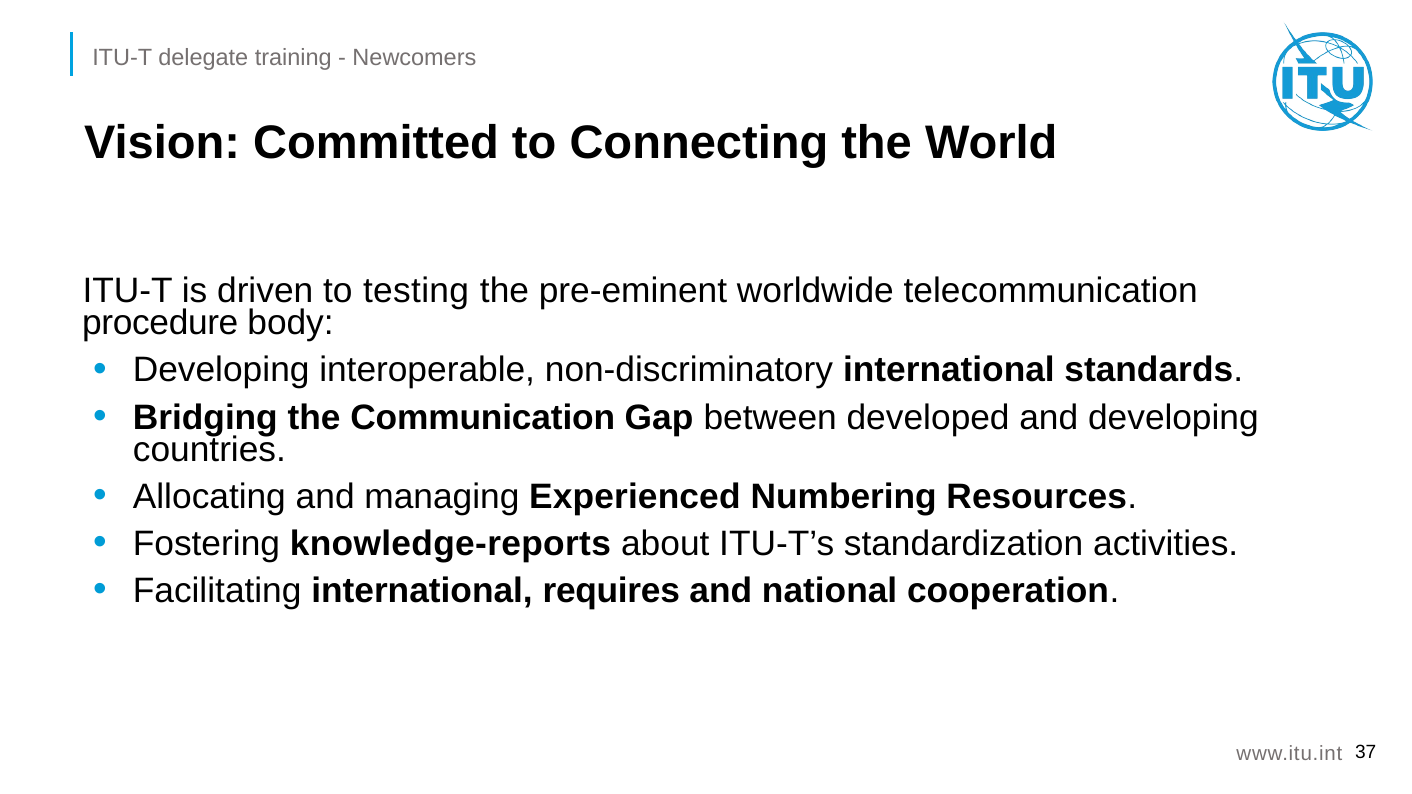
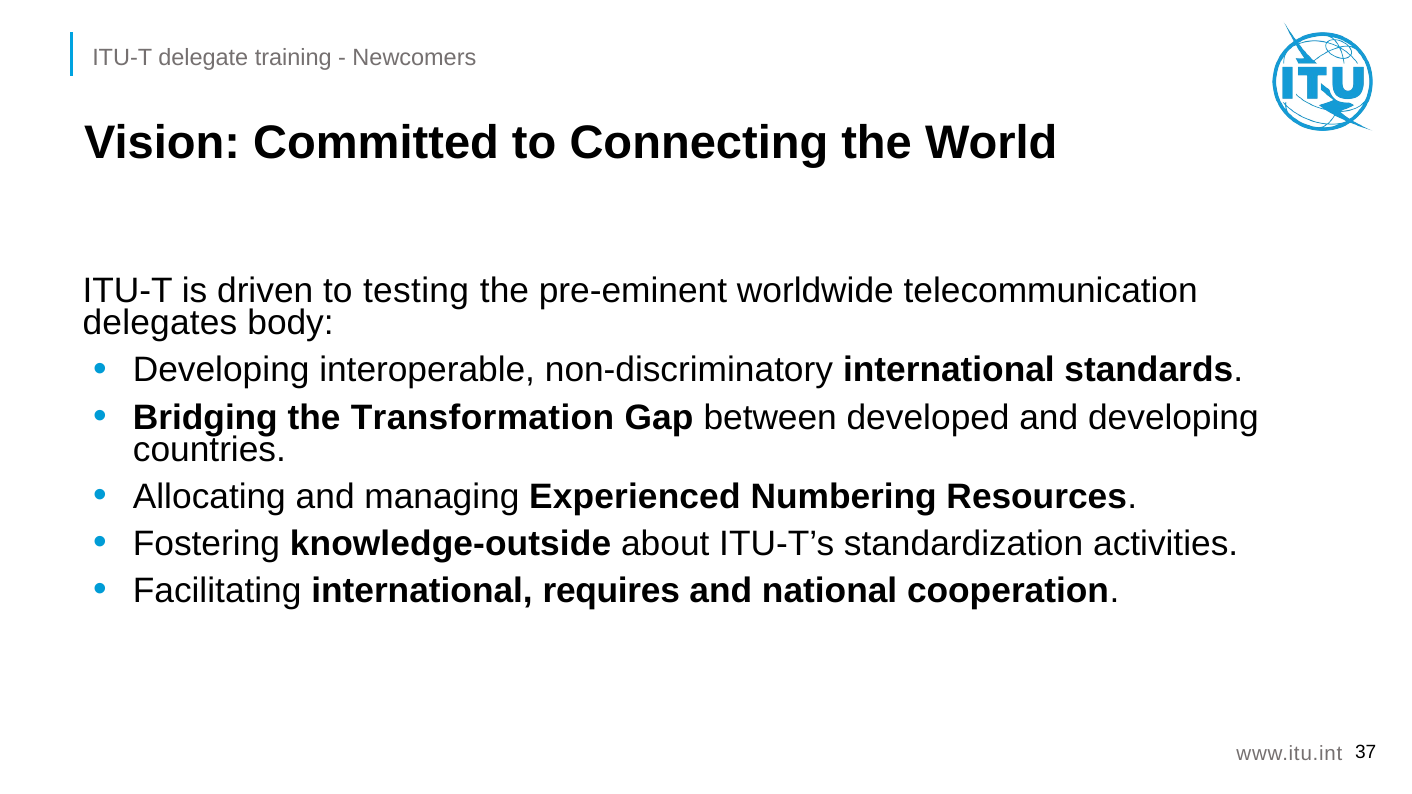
procedure: procedure -> delegates (160, 323)
Communication: Communication -> Transformation (482, 418)
knowledge-reports: knowledge-reports -> knowledge-outside (450, 544)
